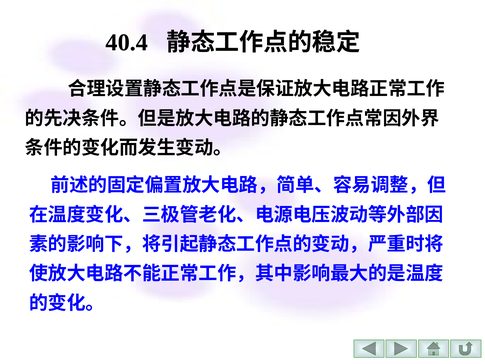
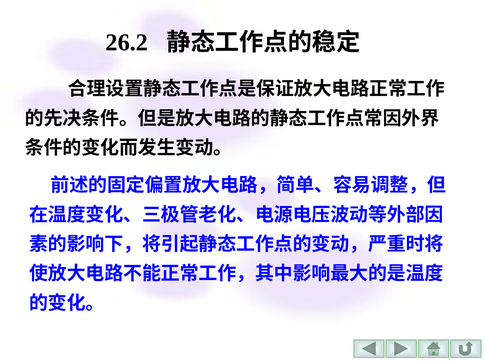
40.4: 40.4 -> 26.2 (127, 43)
